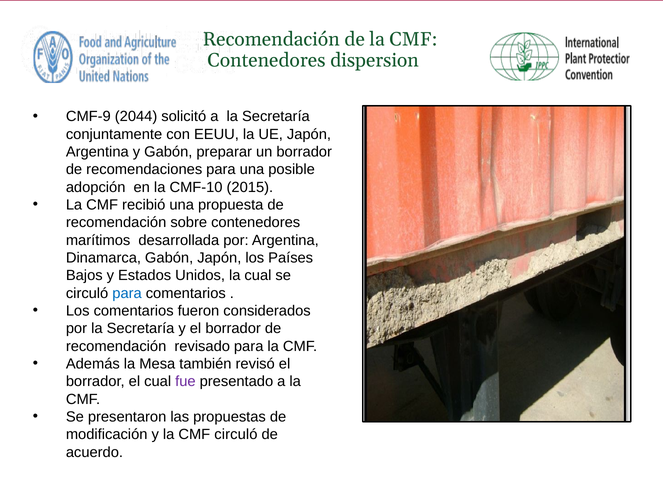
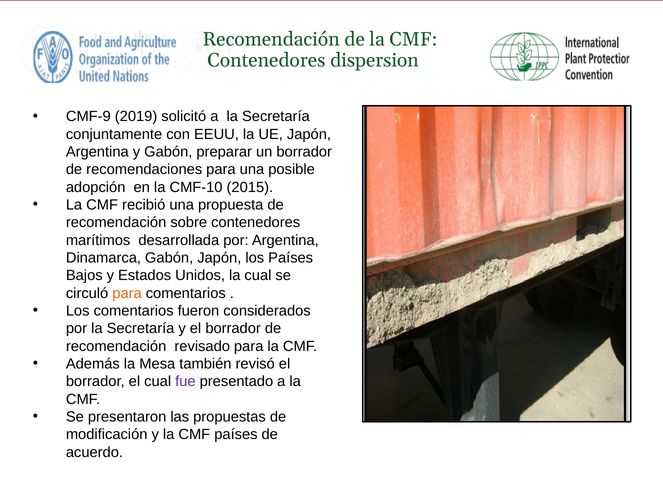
2044: 2044 -> 2019 (136, 117)
para colour: blue -> orange (127, 293)
CMF circuló: circuló -> países (236, 435)
